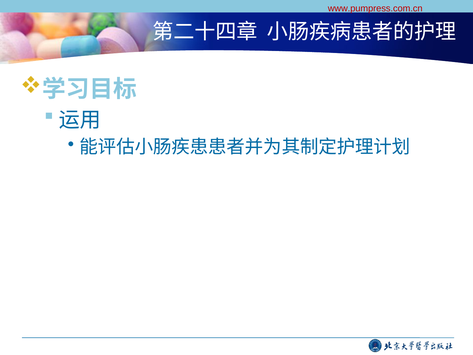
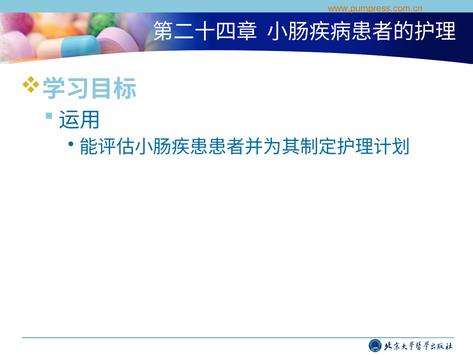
www.pumpress.com.cn colour: red -> orange (375, 8)
